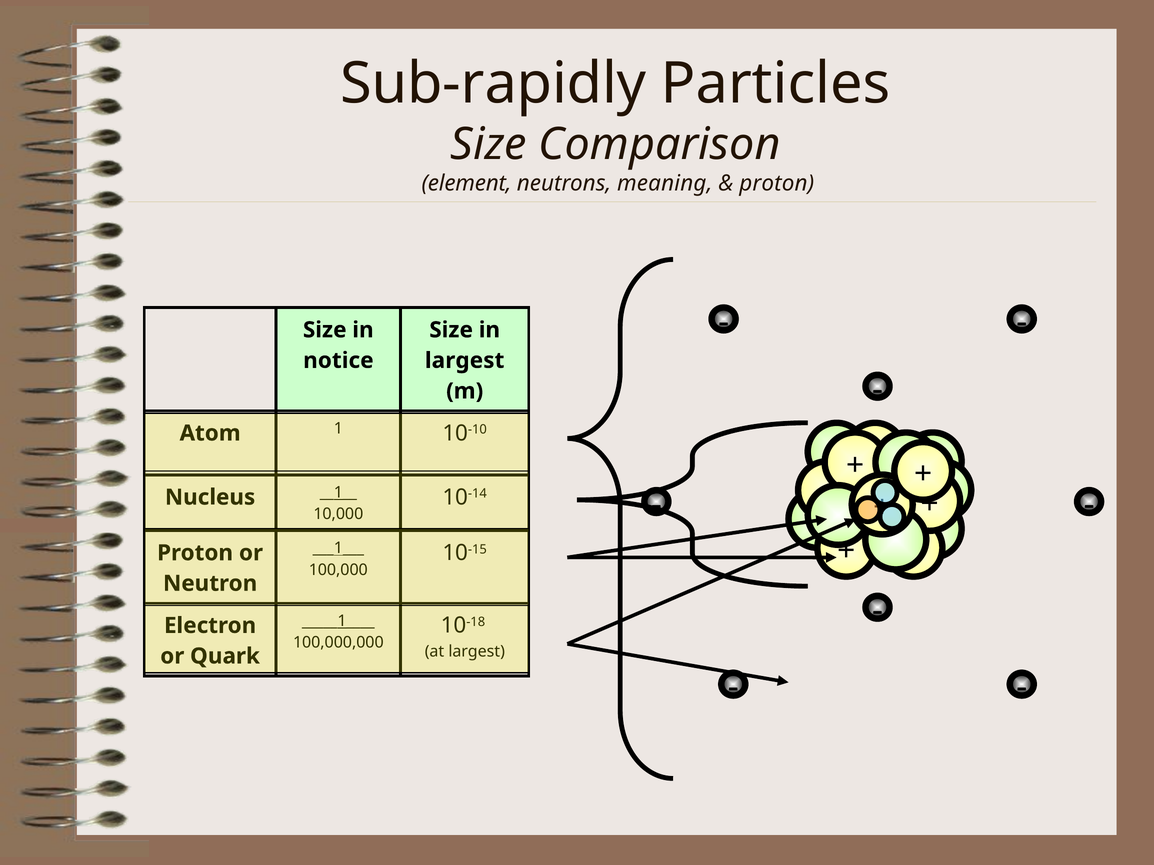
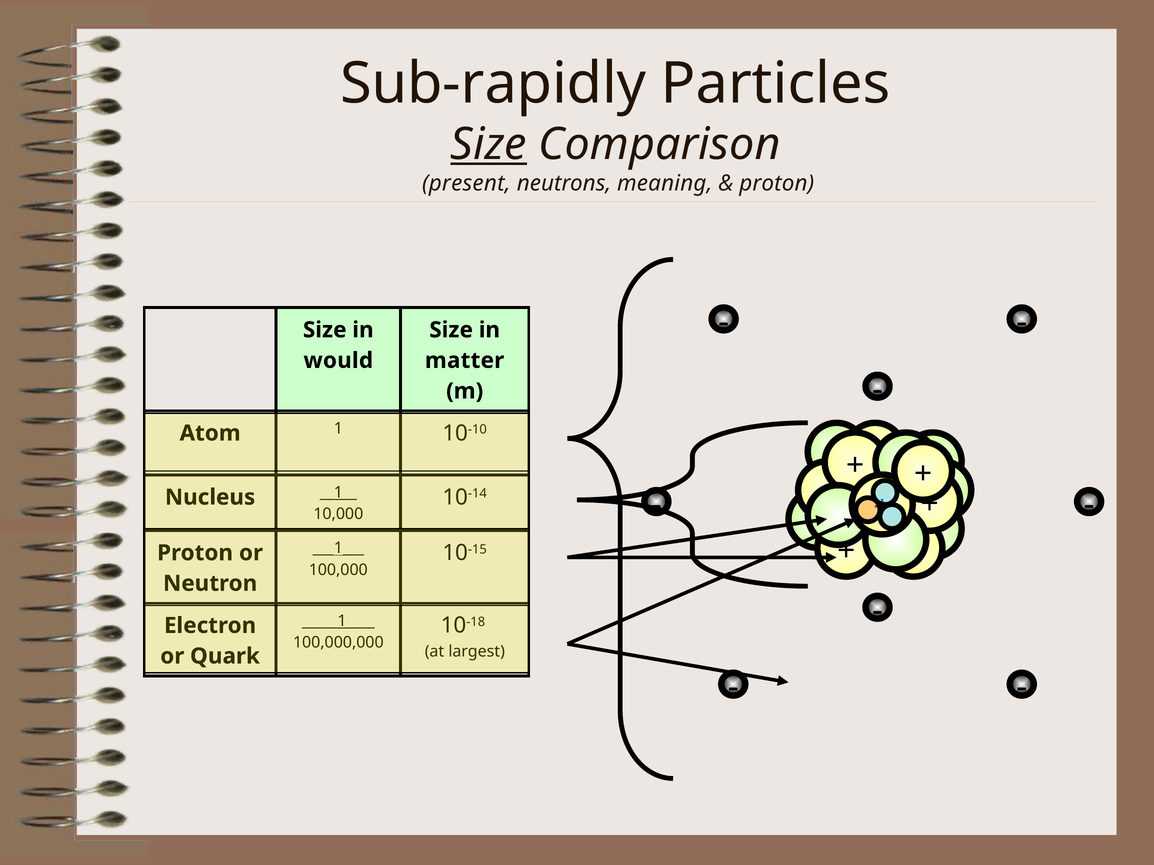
Size underline: none -> present (489, 144)
element: element -> present (466, 183)
notice: notice -> would (338, 361)
largest: largest -> matter (465, 361)
